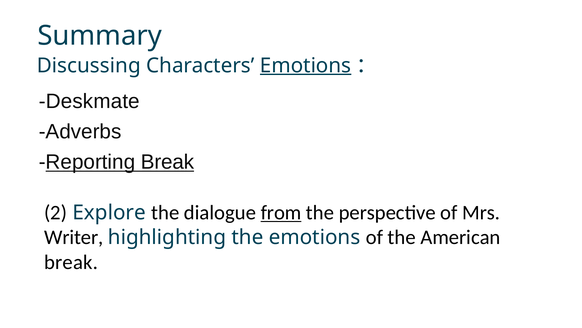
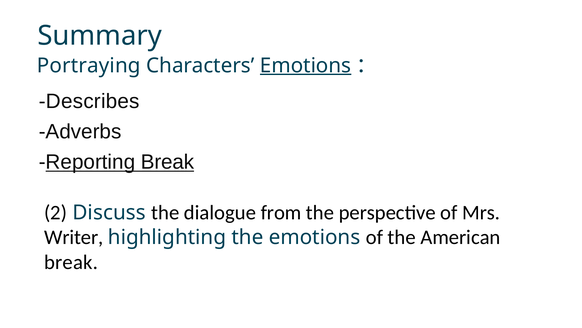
Discussing: Discussing -> Portraying (89, 65)
Deskmate: Deskmate -> Describes (89, 101)
Explore: Explore -> Discuss (109, 212)
from underline: present -> none (281, 212)
